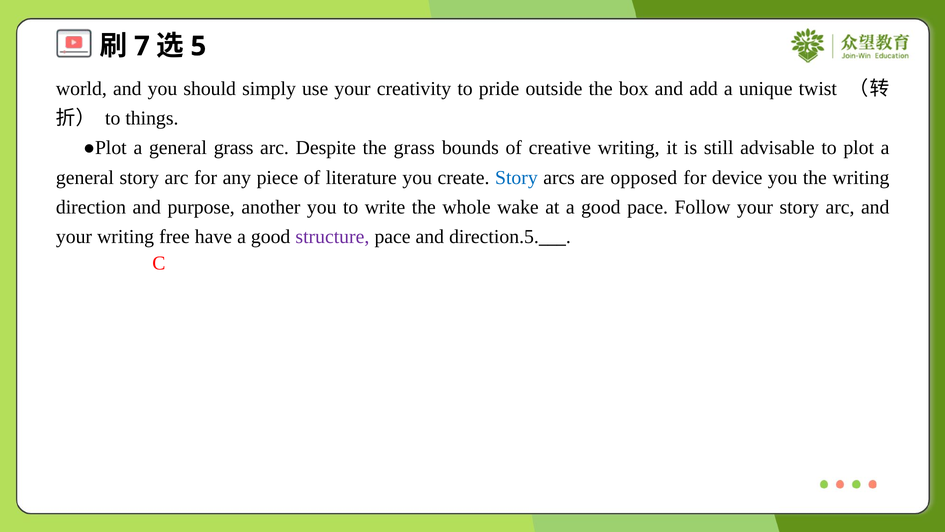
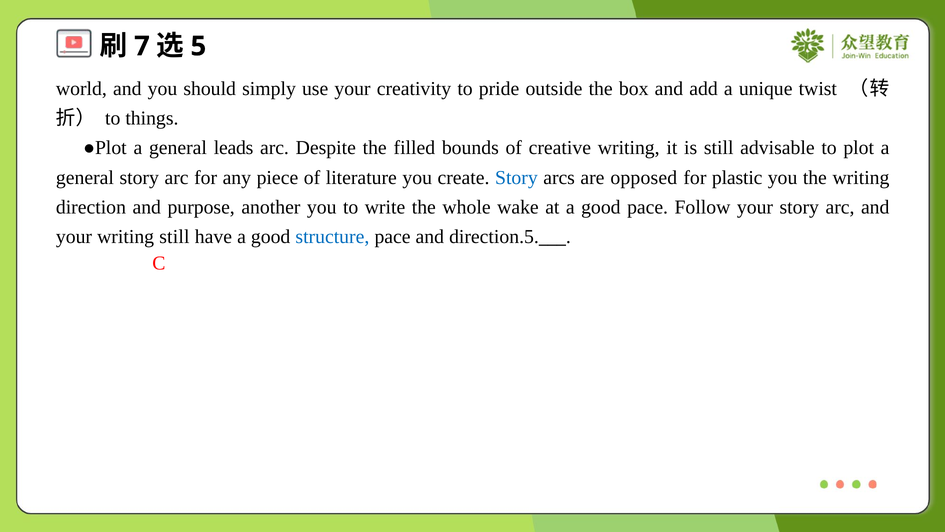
general grass: grass -> leads (234, 148)
the grass: grass -> filled (414, 148)
device: device -> plastic (737, 177)
writing free: free -> still (174, 236)
structure colour: purple -> blue (332, 236)
